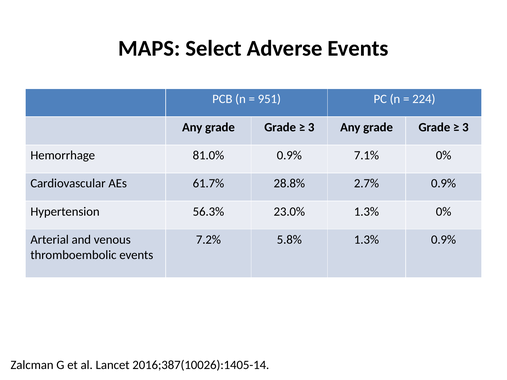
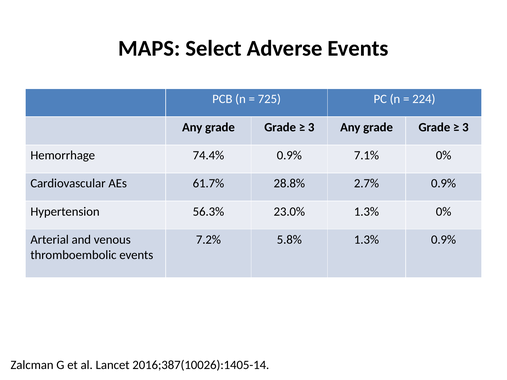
951: 951 -> 725 (269, 99)
81.0%: 81.0% -> 74.4% (208, 155)
